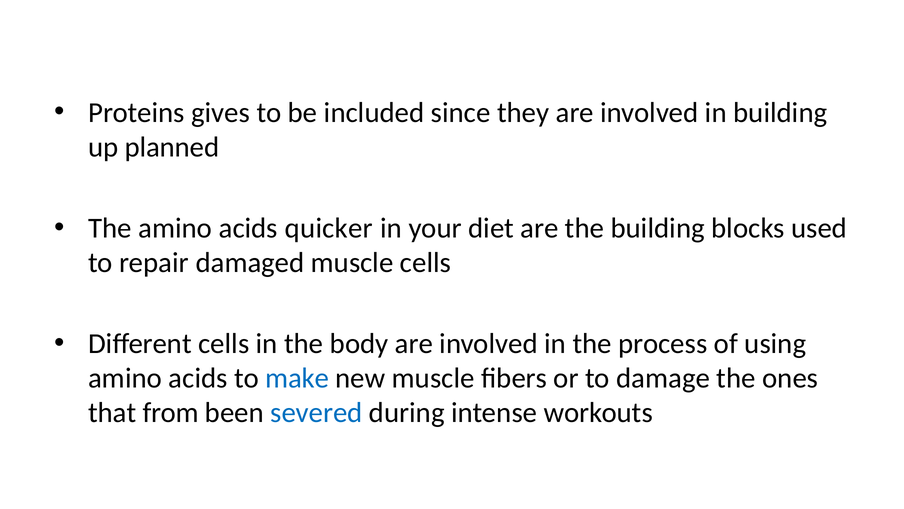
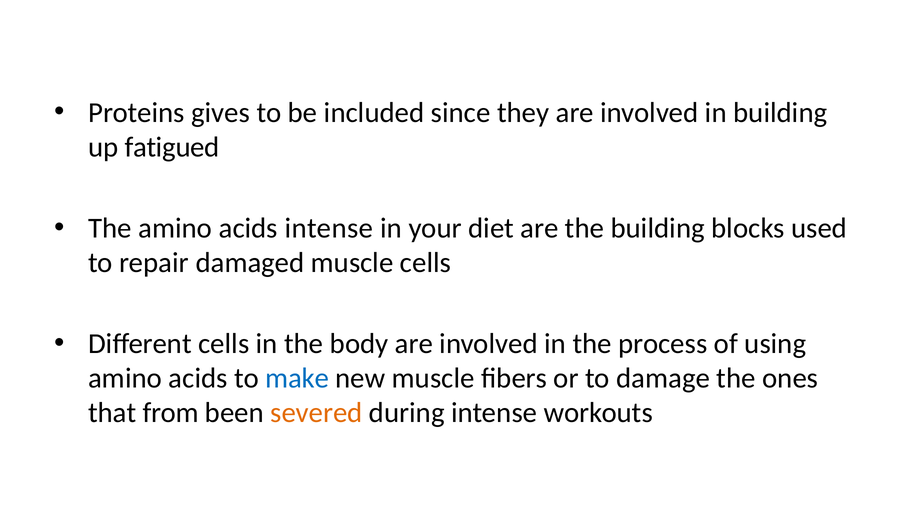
planned: planned -> fatigued (172, 147)
acids quicker: quicker -> intense (329, 228)
severed colour: blue -> orange (316, 412)
